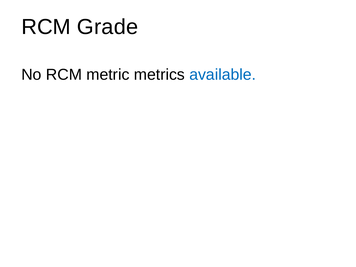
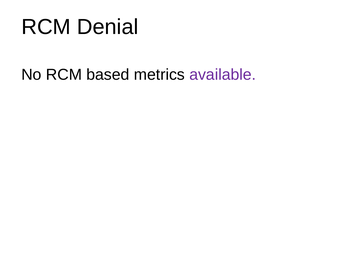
Grade: Grade -> Denial (108, 27)
metric: metric -> based (108, 75)
available colour: blue -> purple (223, 75)
